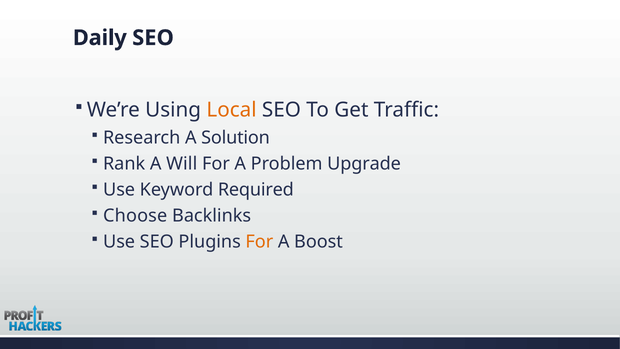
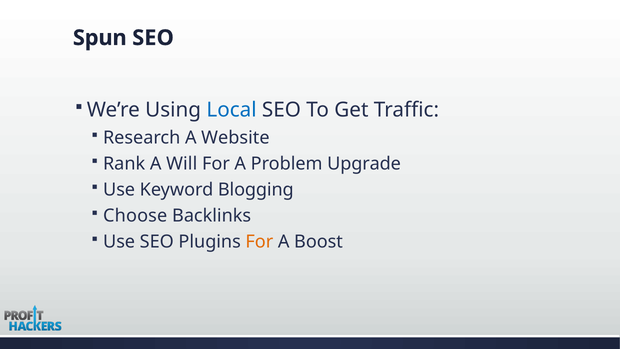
Daily: Daily -> Spun (100, 38)
Local colour: orange -> blue (232, 110)
Solution: Solution -> Website (235, 138)
Required: Required -> Blogging (256, 189)
